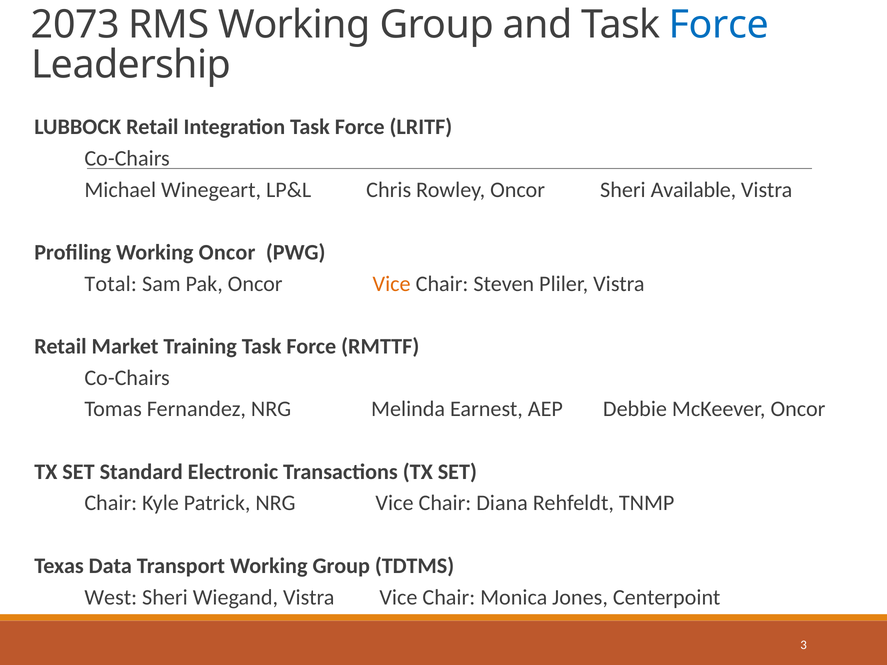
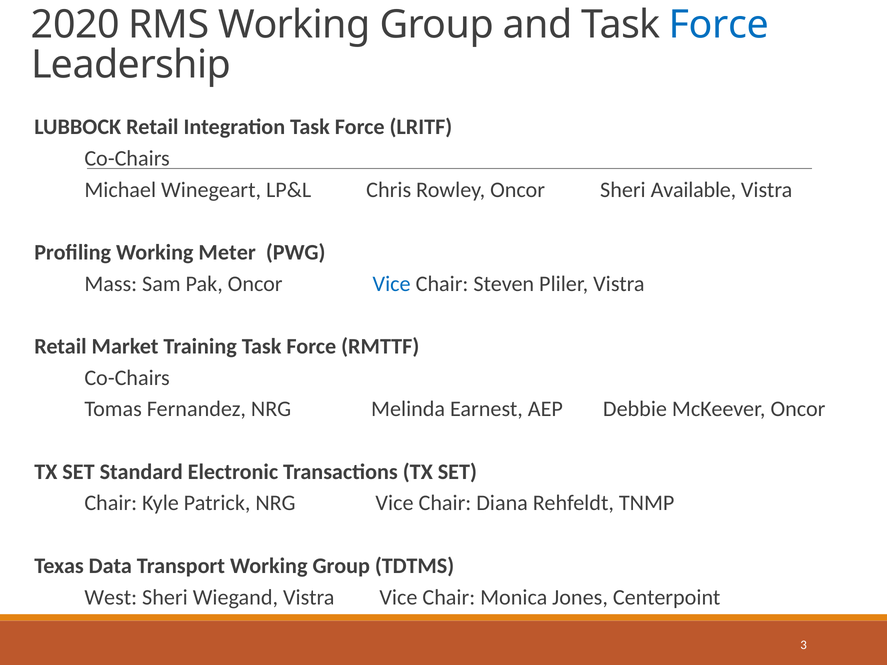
2073: 2073 -> 2020 (75, 25)
Working Oncor: Oncor -> Meter (227, 253)
Total: Total -> Mass (111, 284)
Vice colour: orange -> blue (392, 284)
